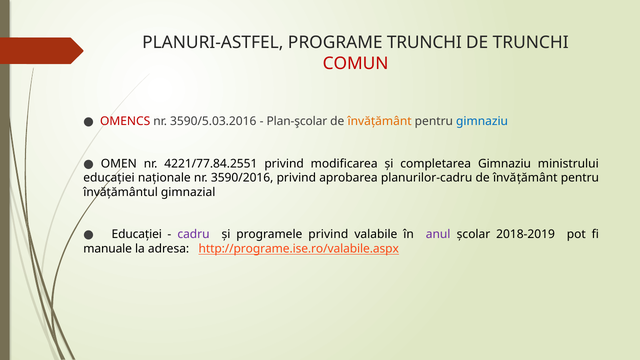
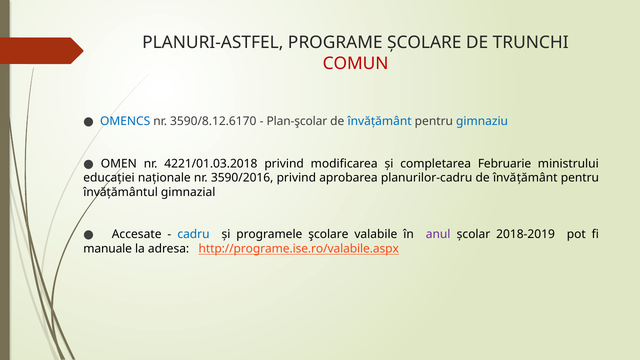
PROGRAME TRUNCHI: TRUNCHI -> ȘCOLARE (424, 43)
OMENCS colour: red -> blue (125, 121)
3590/5.03.2016: 3590/5.03.2016 -> 3590/8.12.6170 (213, 121)
învățământ colour: orange -> blue (380, 121)
4221/77.84.2551: 4221/77.84.2551 -> 4221/01.03.2018 (211, 164)
completarea Gimnaziu: Gimnaziu -> Februarie (505, 164)
Educației: Educației -> Accesate (137, 234)
cadru colour: purple -> blue (193, 234)
programele privind: privind -> şcolare (328, 234)
